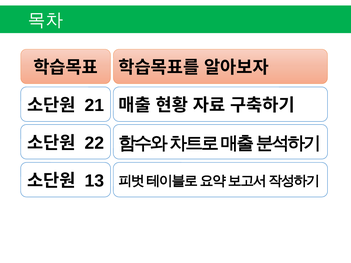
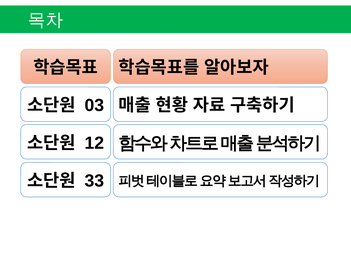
21: 21 -> 03 (94, 106)
22: 22 -> 12 (94, 143)
13: 13 -> 33 (94, 181)
